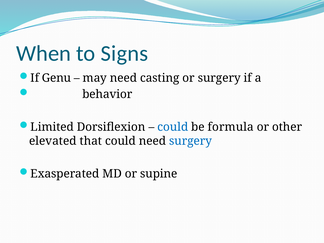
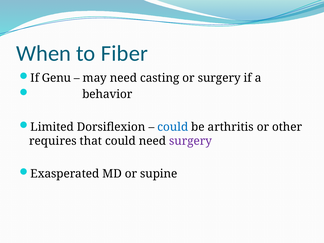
Signs: Signs -> Fiber (124, 54)
formula: formula -> arthritis (231, 127)
elevated: elevated -> requires (53, 141)
surgery colour: blue -> purple (191, 141)
